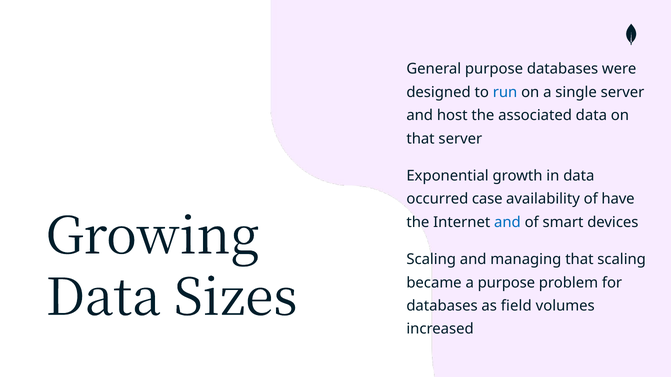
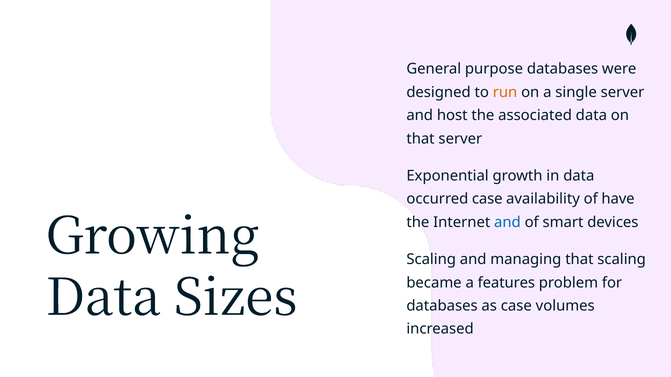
run colour: blue -> orange (505, 92)
a purpose: purpose -> features (506, 283)
as field: field -> case (516, 306)
